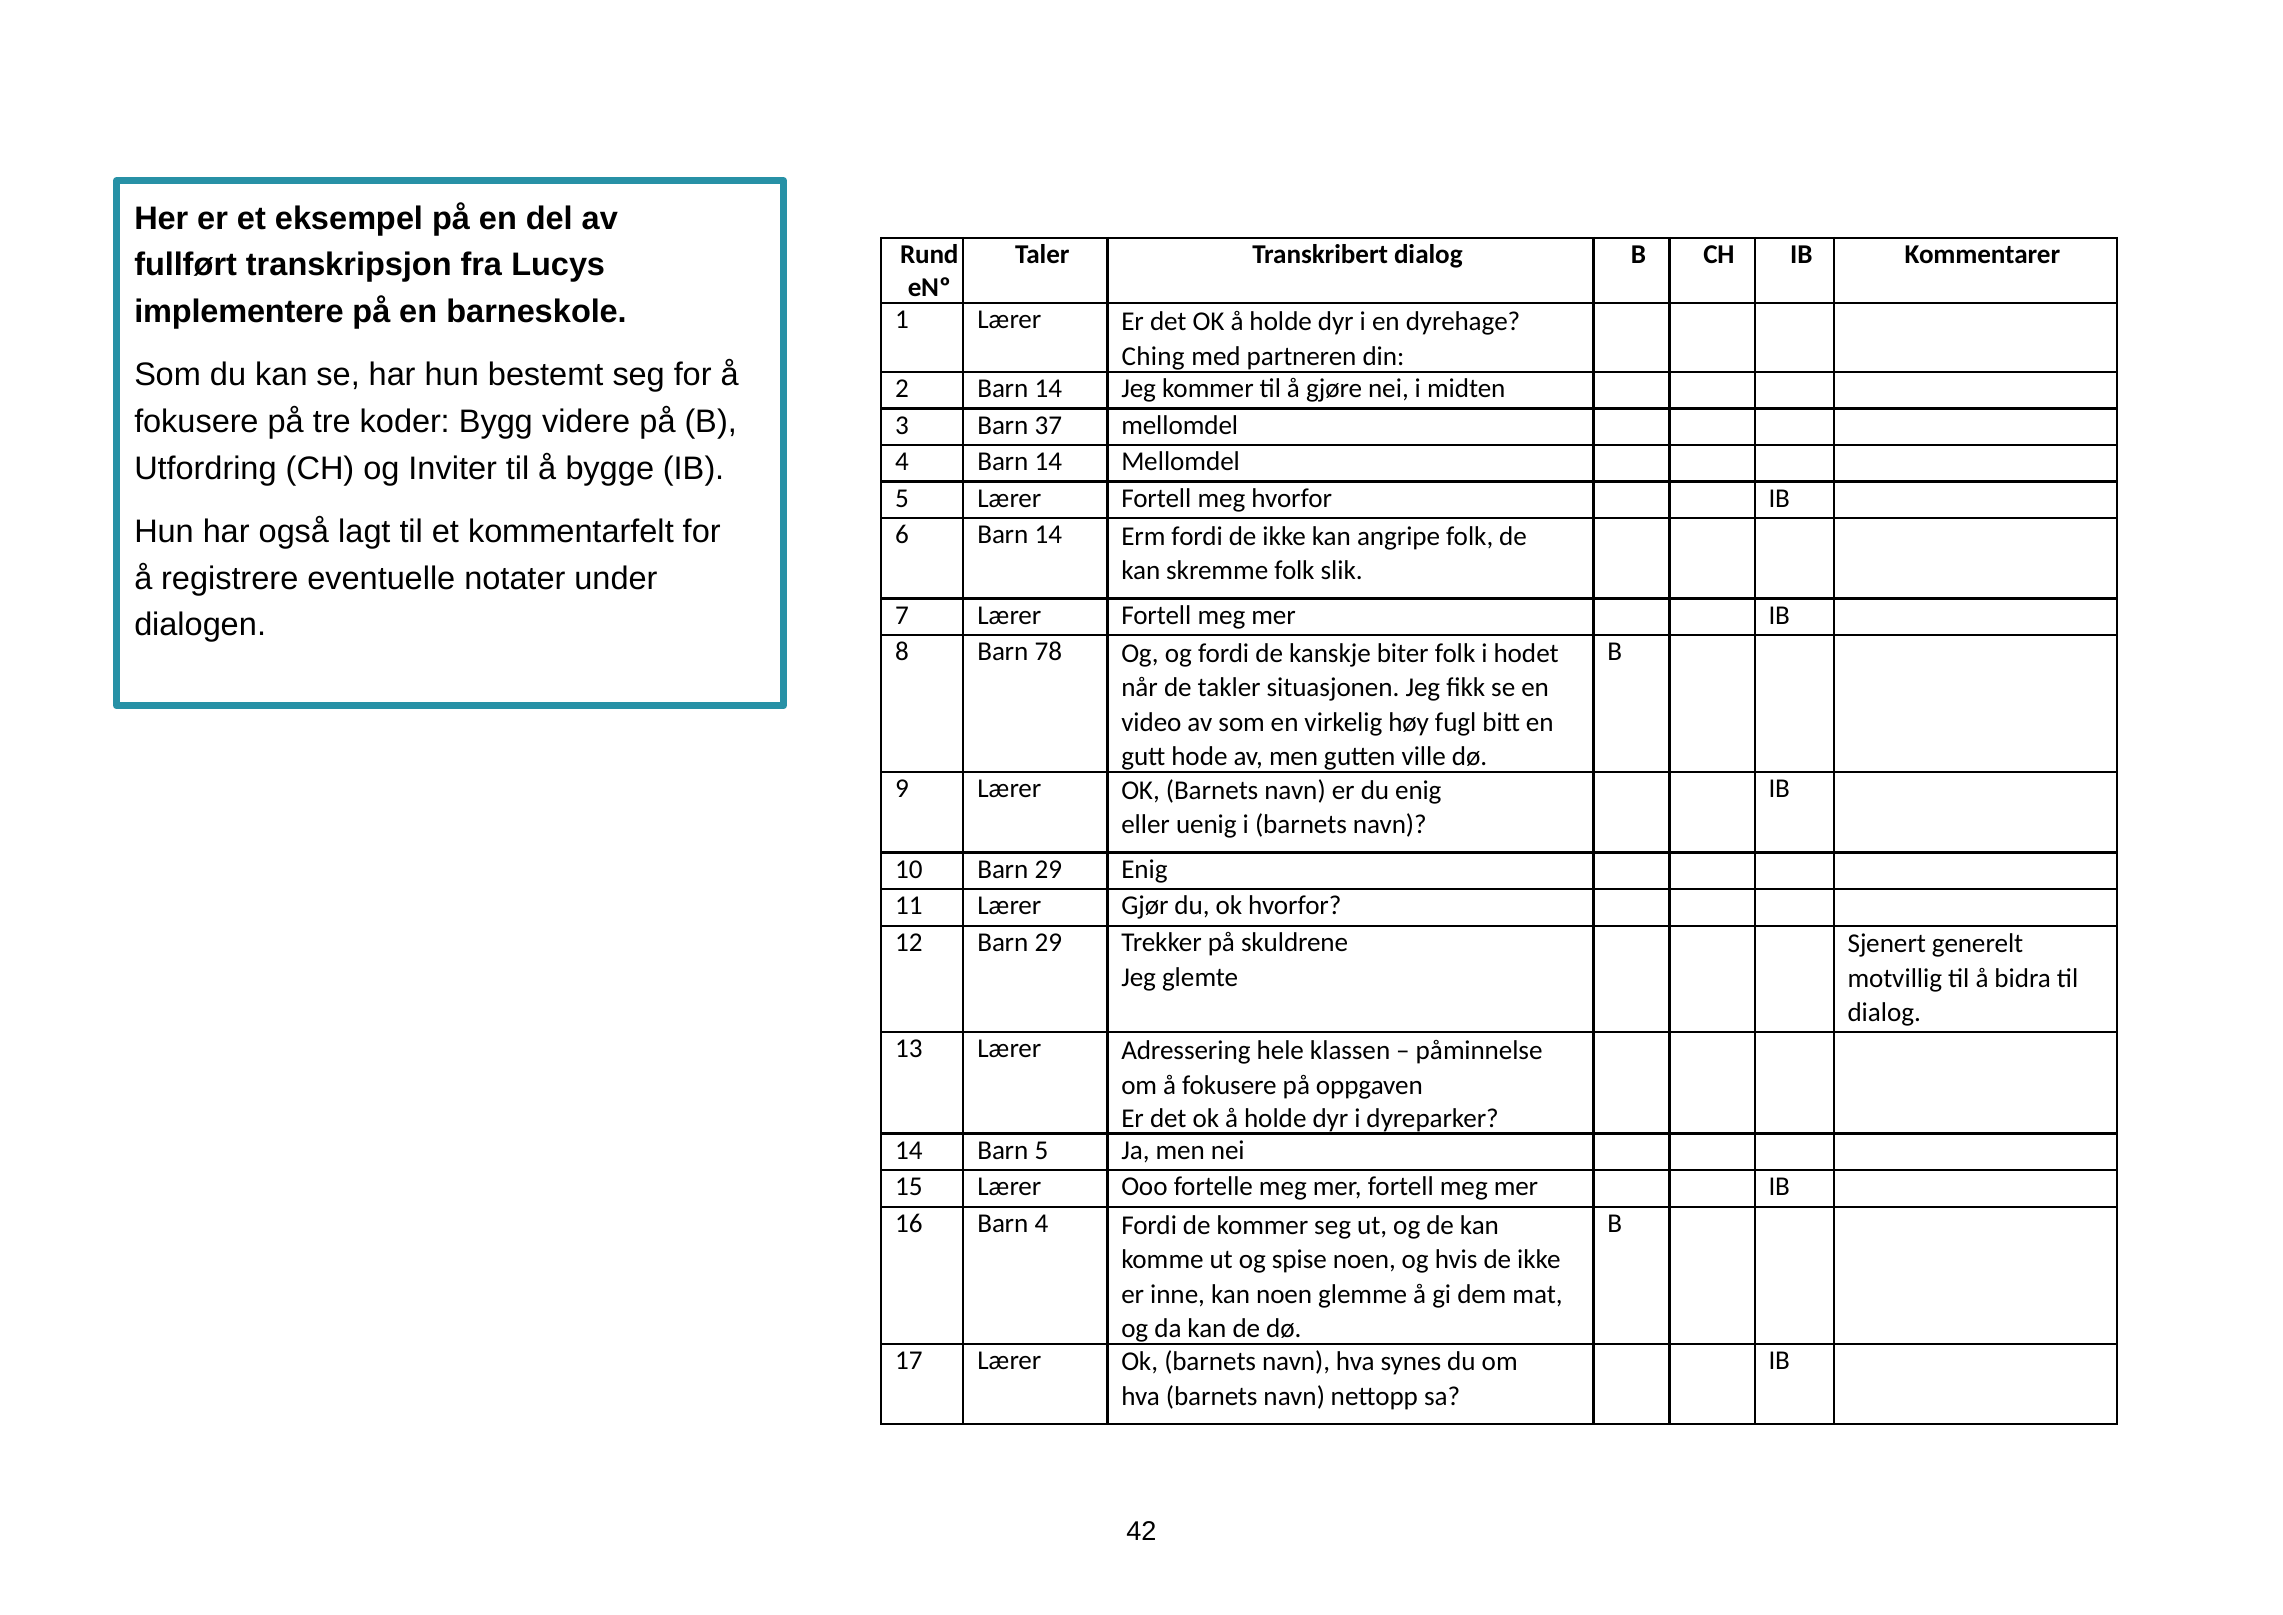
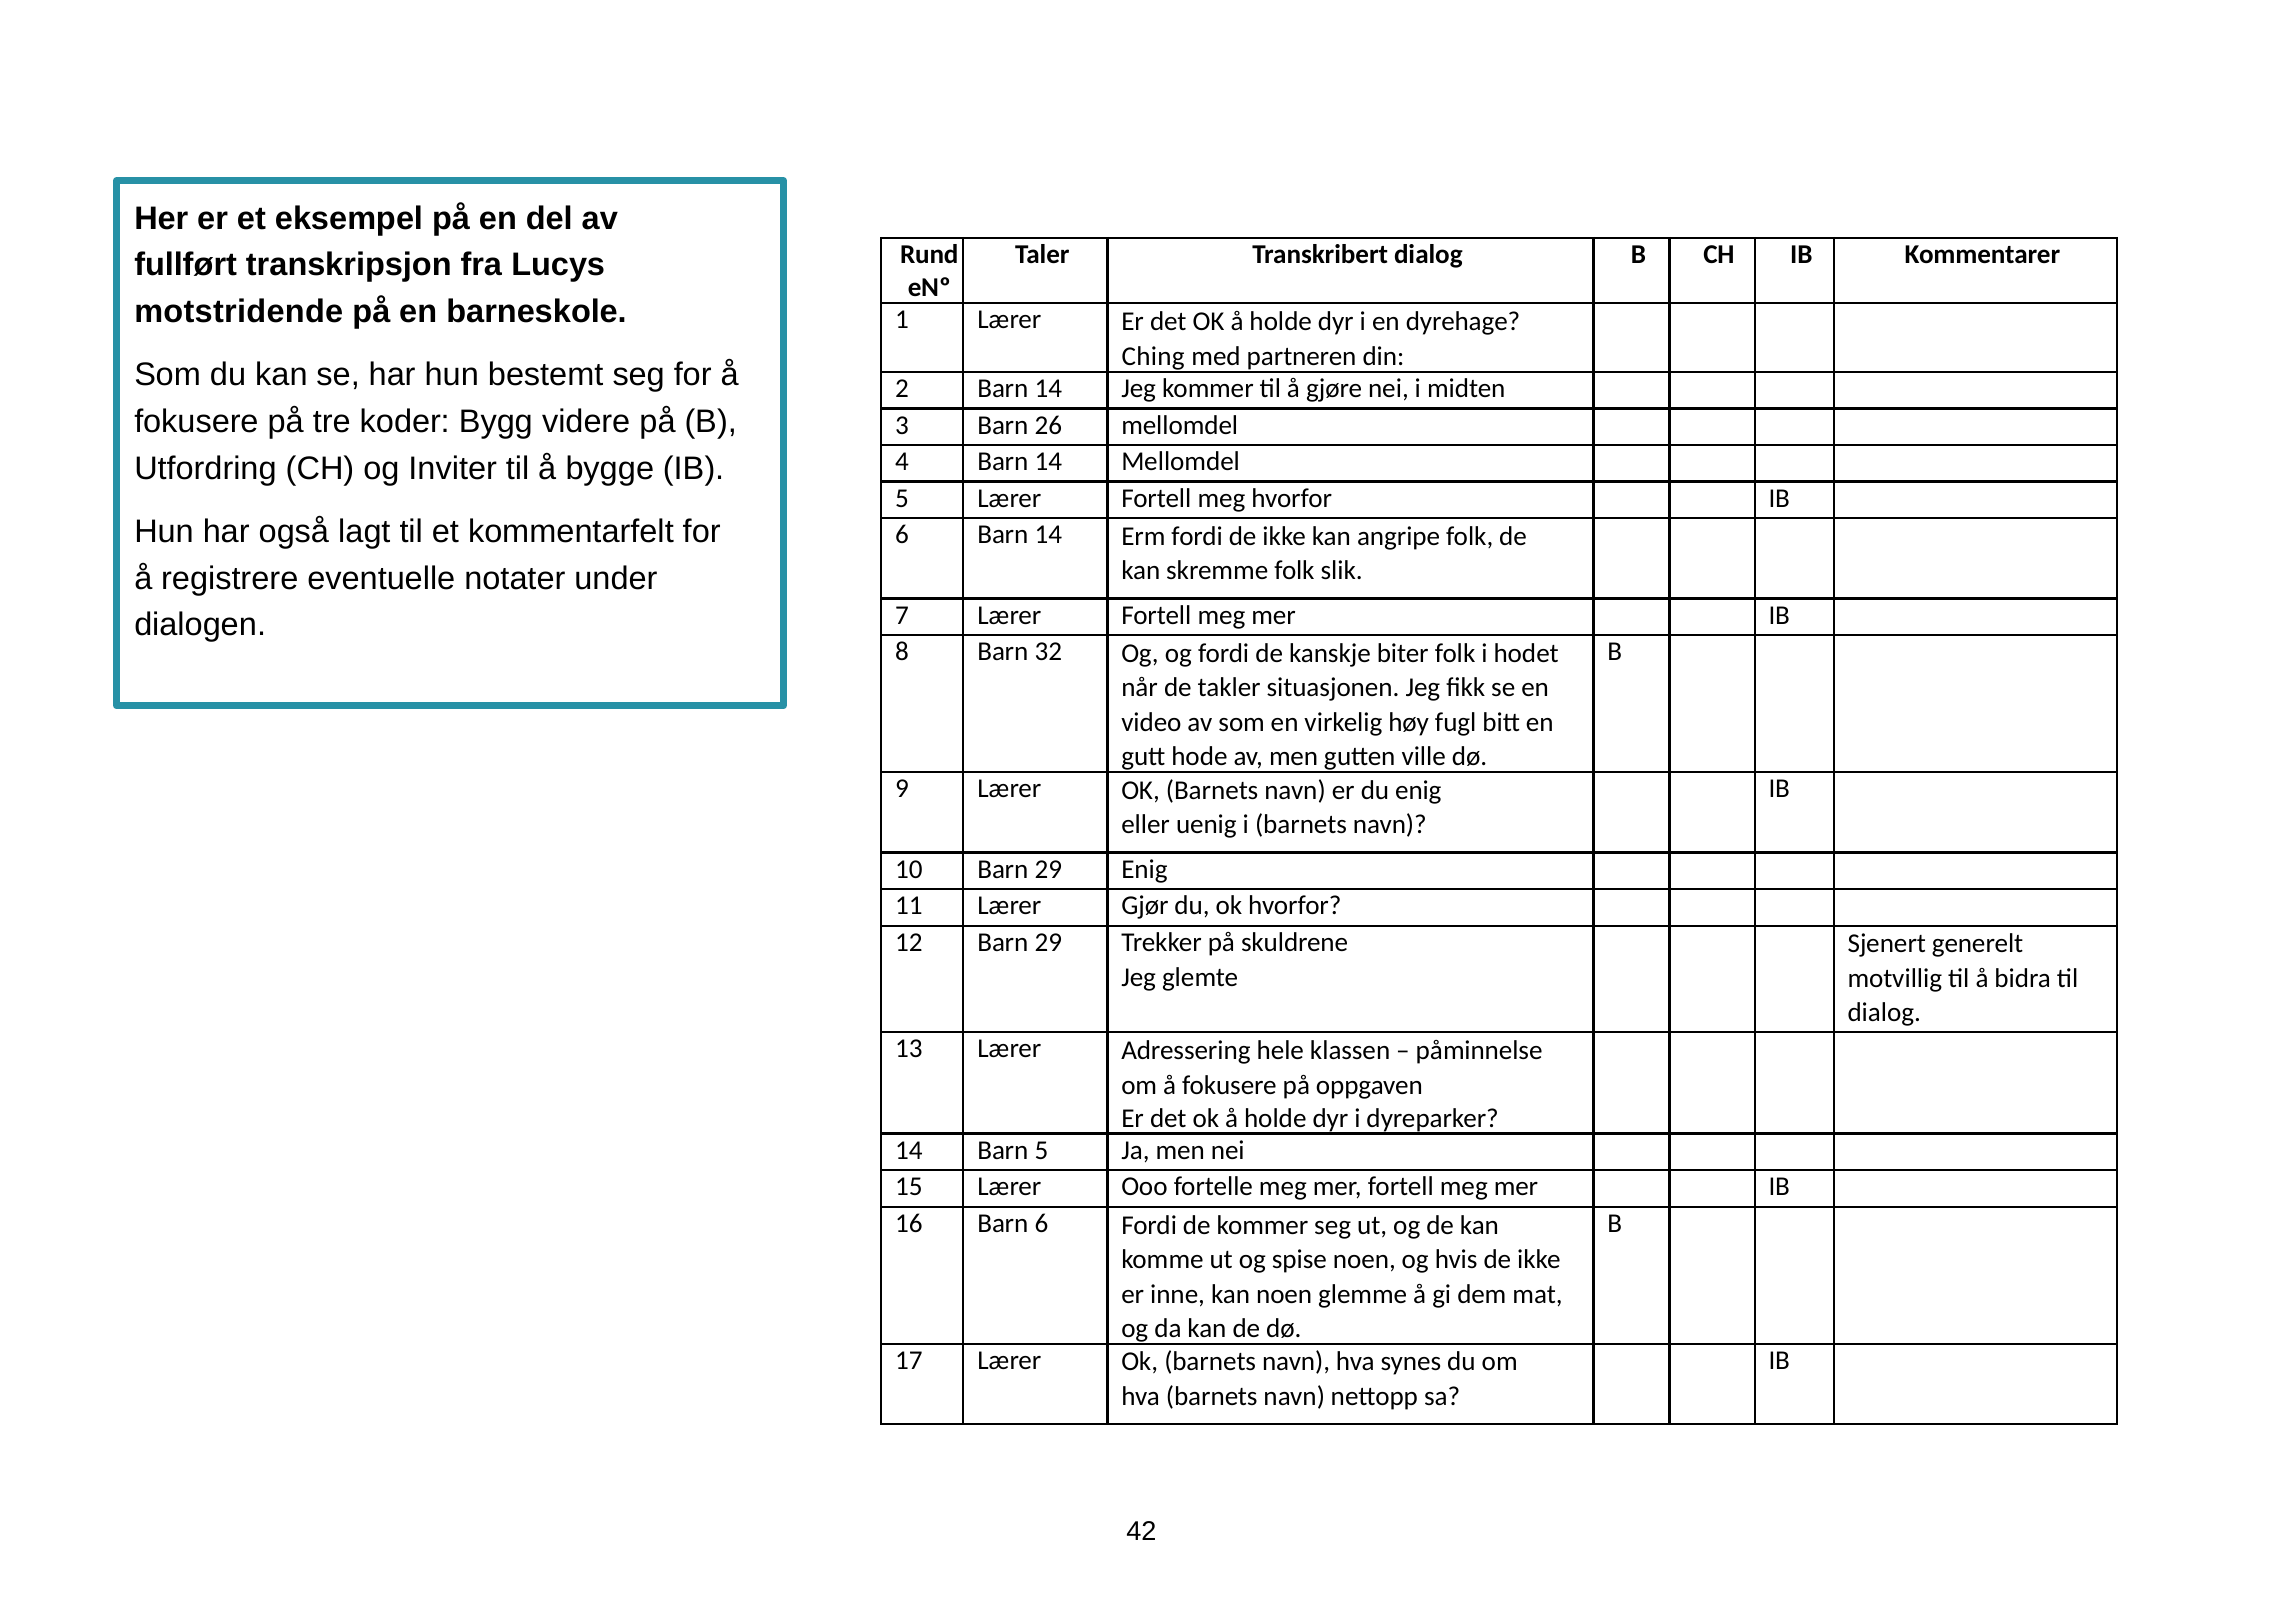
implementere: implementere -> motstridende (239, 312)
37: 37 -> 26 (1048, 425)
78: 78 -> 32 (1048, 652)
Barn 4: 4 -> 6 (1041, 1223)
